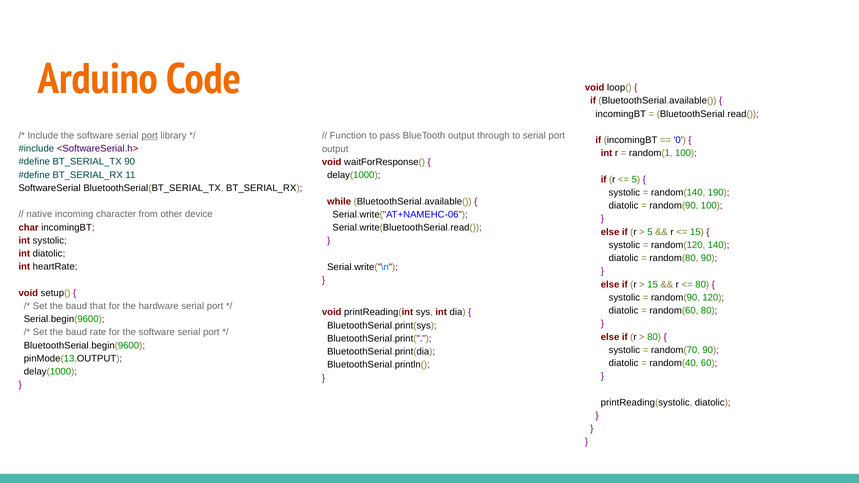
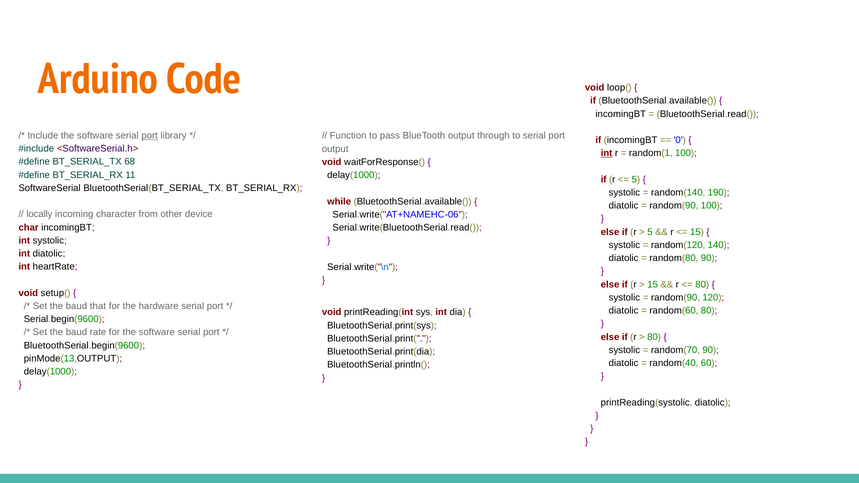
int underline: none -> present (607, 153)
BT_SERIAL_TX 90: 90 -> 68 (130, 162)
native: native -> locally (39, 214)
